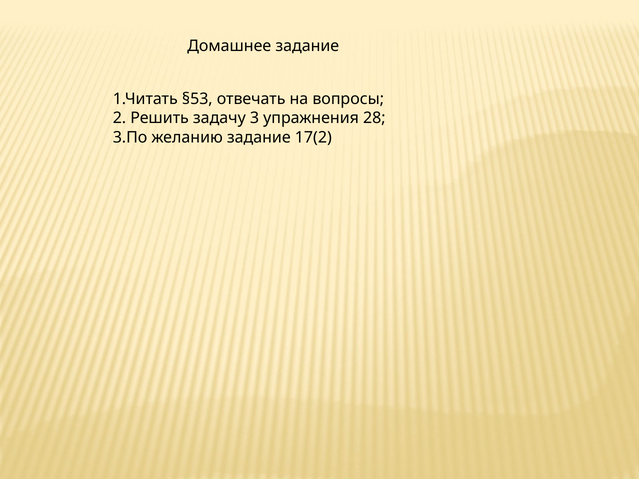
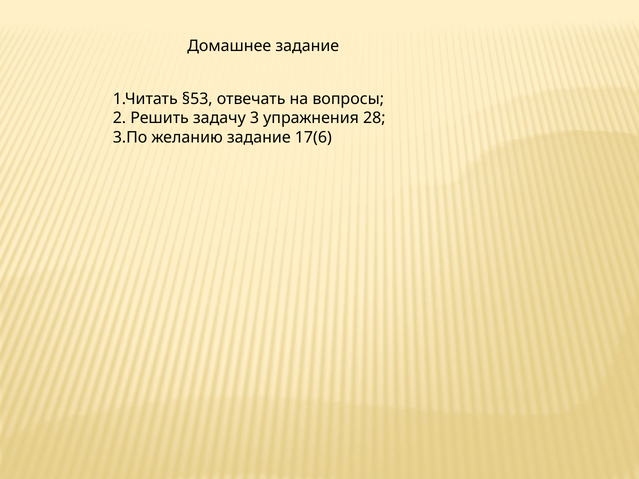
17(2: 17(2 -> 17(6 (313, 137)
